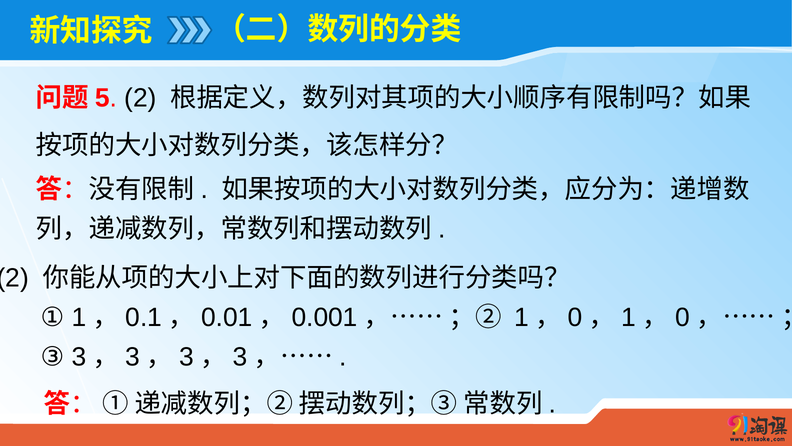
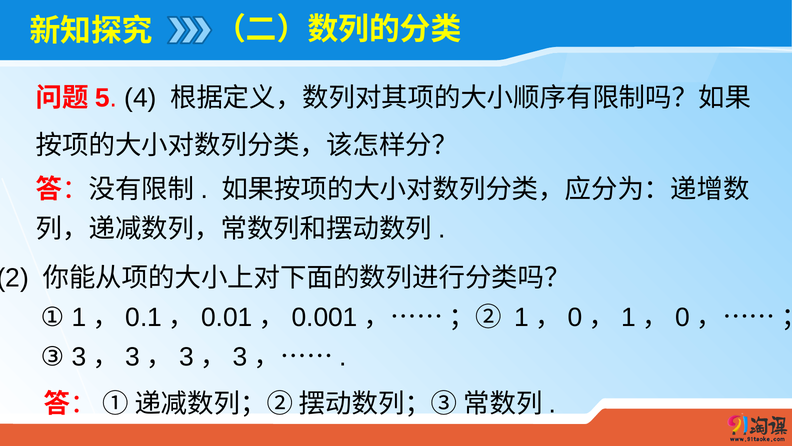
2: 2 -> 4 (140, 98)
